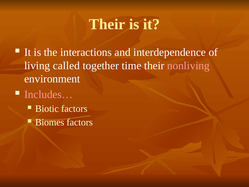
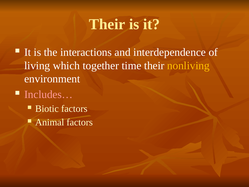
called: called -> which (66, 66)
nonliving colour: pink -> yellow (188, 66)
Biomes: Biomes -> Animal (50, 122)
